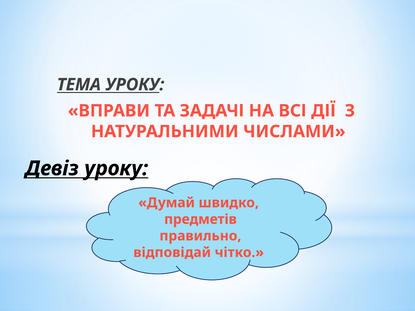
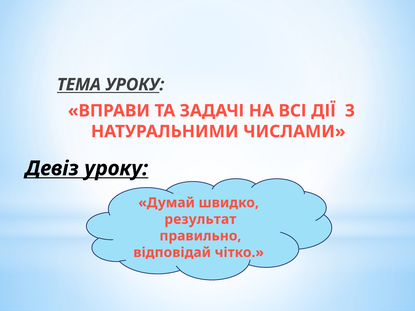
предметів: предметів -> результат (200, 219)
